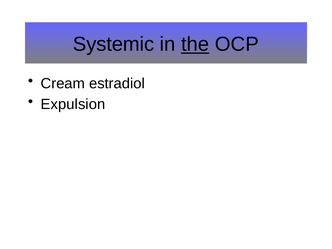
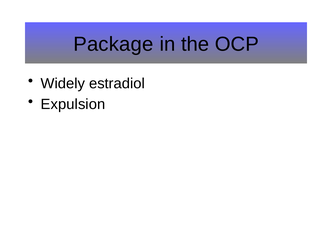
Systemic: Systemic -> Package (113, 44)
the underline: present -> none (195, 44)
Cream: Cream -> Widely (63, 83)
